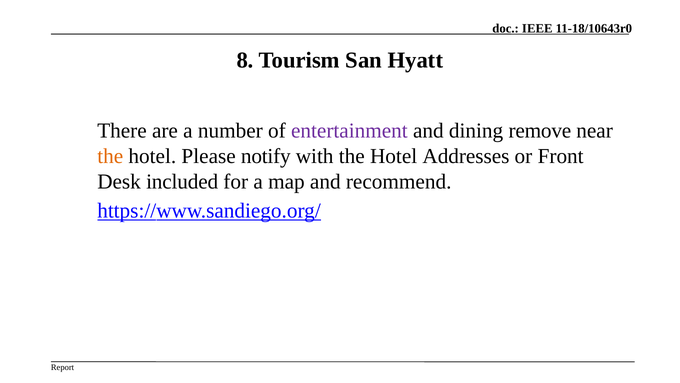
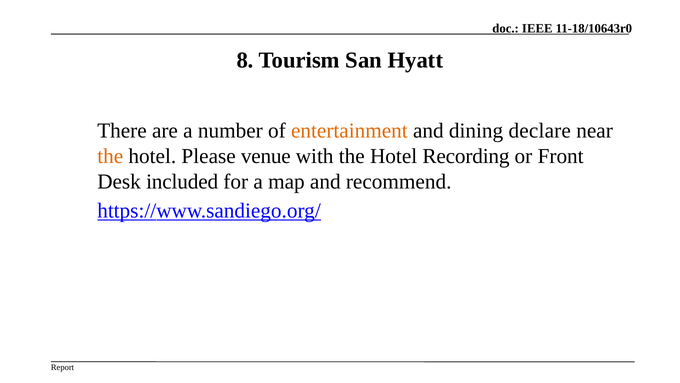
entertainment colour: purple -> orange (349, 130)
remove: remove -> declare (540, 130)
notify: notify -> venue (266, 156)
Addresses: Addresses -> Recording (466, 156)
